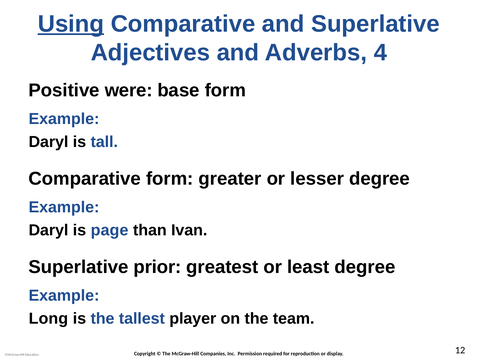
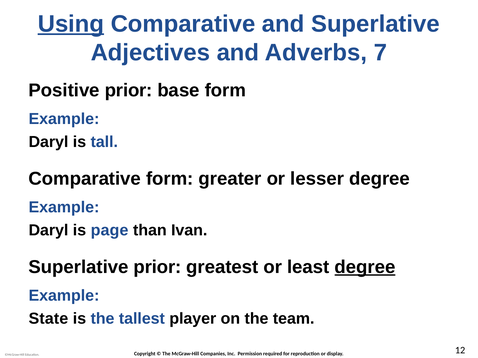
4: 4 -> 7 (380, 53)
Positive were: were -> prior (129, 90)
degree underline: none -> present (365, 267)
Long: Long -> State (48, 319)
